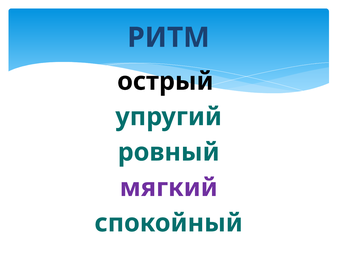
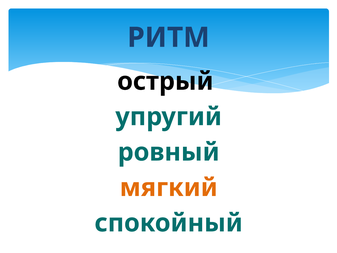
мягкий colour: purple -> orange (169, 187)
